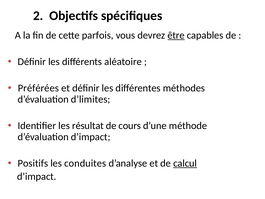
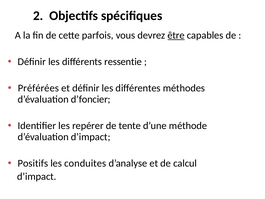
aléatoire: aléatoire -> ressentie (123, 62)
d’limites: d’limites -> d’foncier (91, 99)
résultat: résultat -> repérer (88, 126)
cours: cours -> tente (130, 126)
calcul underline: present -> none (185, 163)
